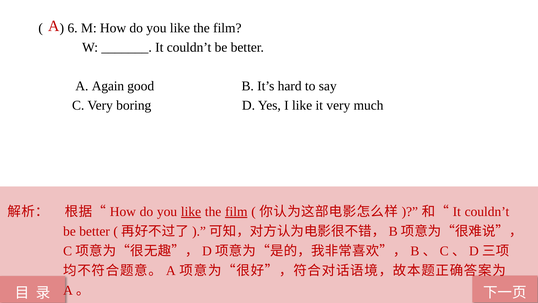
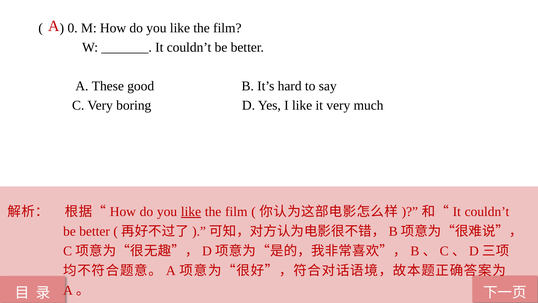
6: 6 -> 0 (73, 28)
Again: Again -> These (108, 86)
film underline: present -> none (236, 211)
